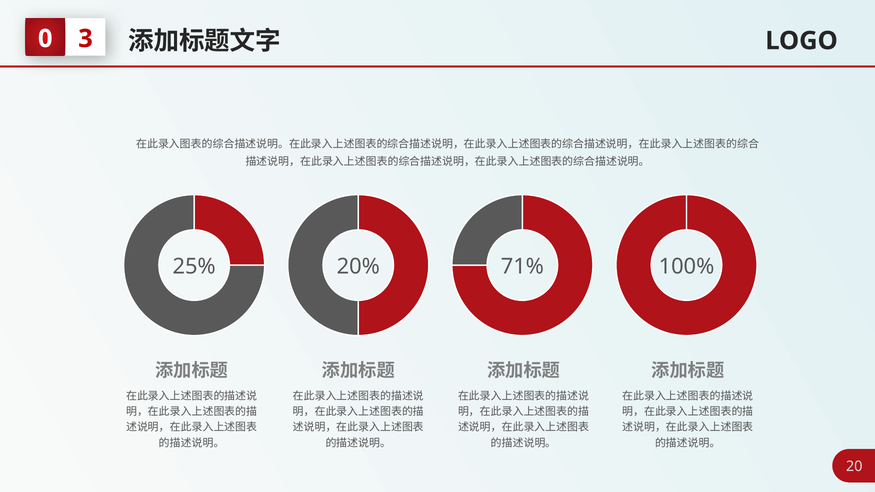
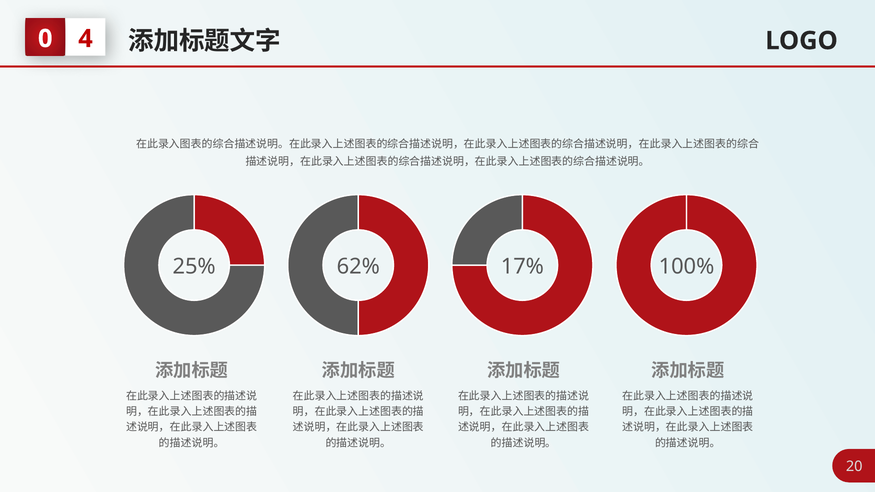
3: 3 -> 4 (86, 39)
20%: 20% -> 62% (358, 267)
71%: 71% -> 17% (522, 267)
